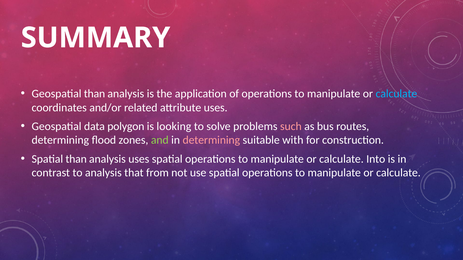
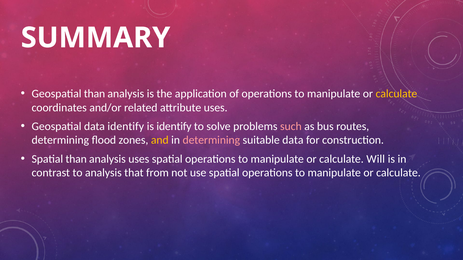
calculate colour: light blue -> yellow (396, 94)
data polygon: polygon -> identify (126, 127)
is looking: looking -> identify (174, 127)
and colour: light green -> yellow (160, 140)
suitable with: with -> data (293, 140)
Into: Into -> Will (376, 159)
